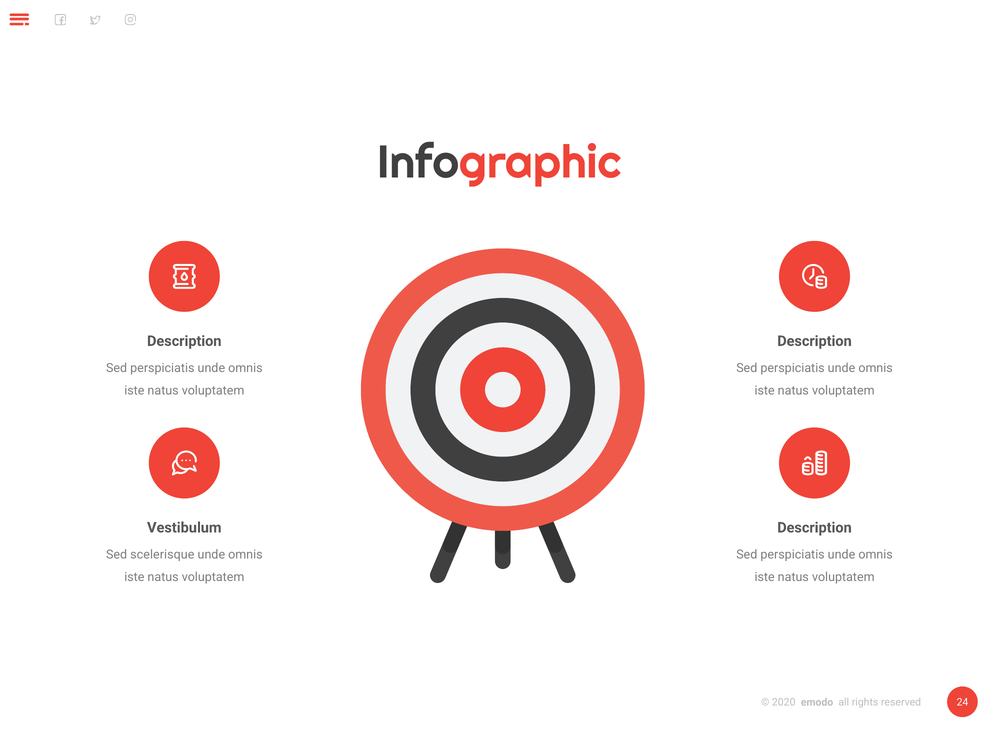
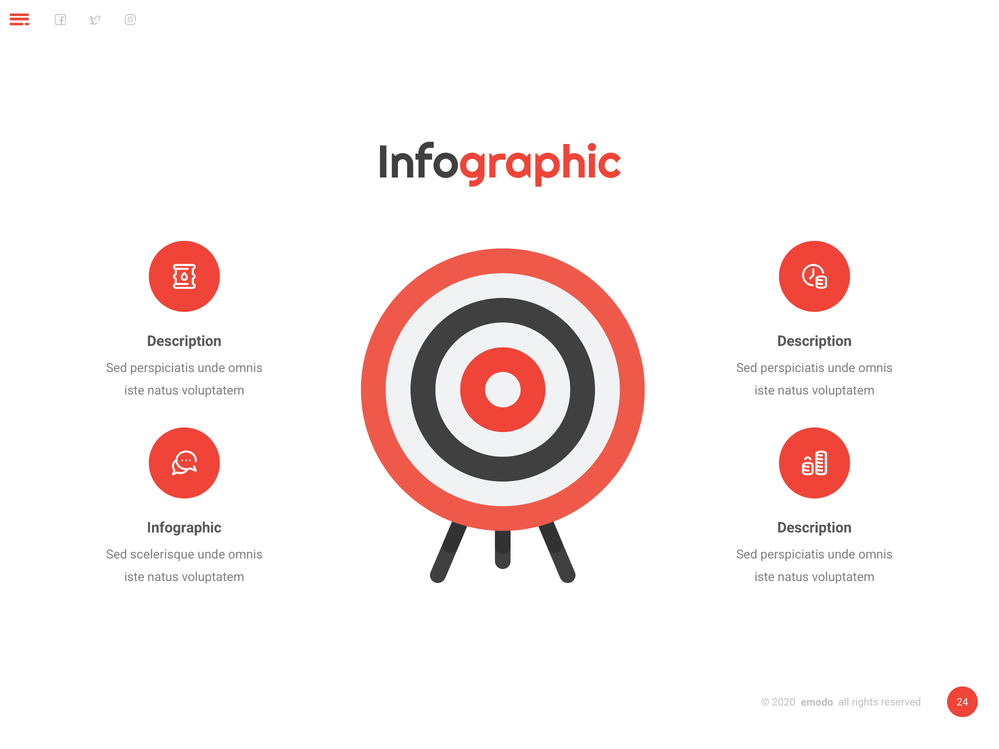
Vestibulum: Vestibulum -> Infographic (184, 528)
